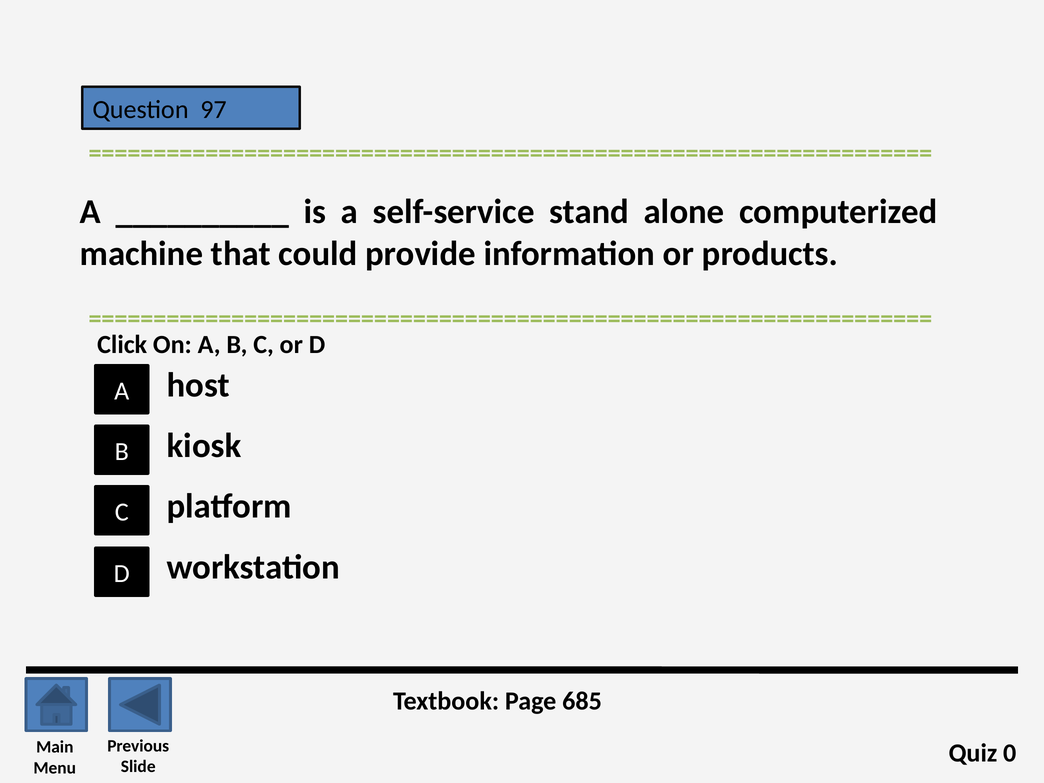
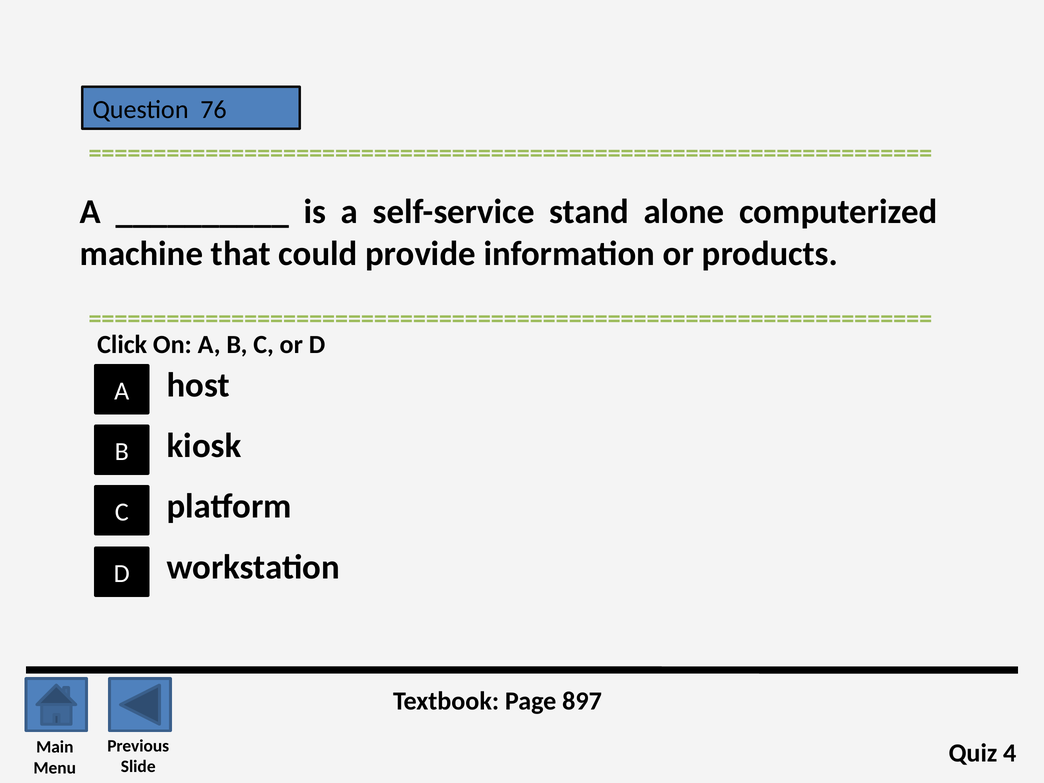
97: 97 -> 76 (213, 110)
685: 685 -> 897 (582, 701)
0: 0 -> 4 (1010, 753)
